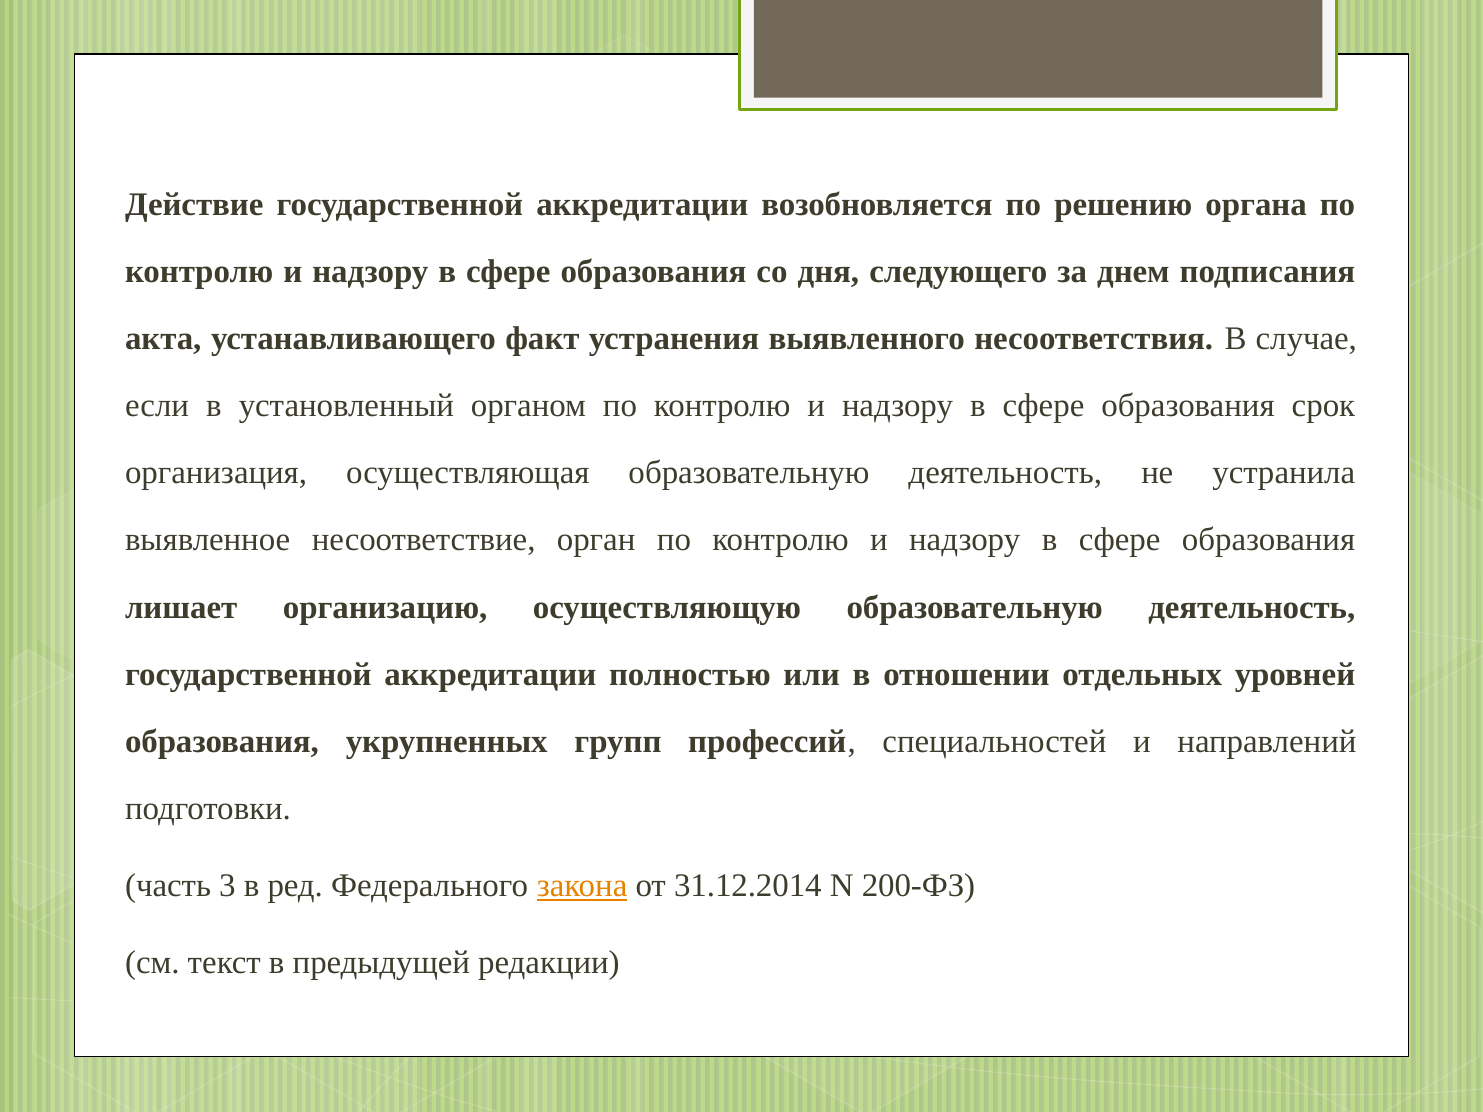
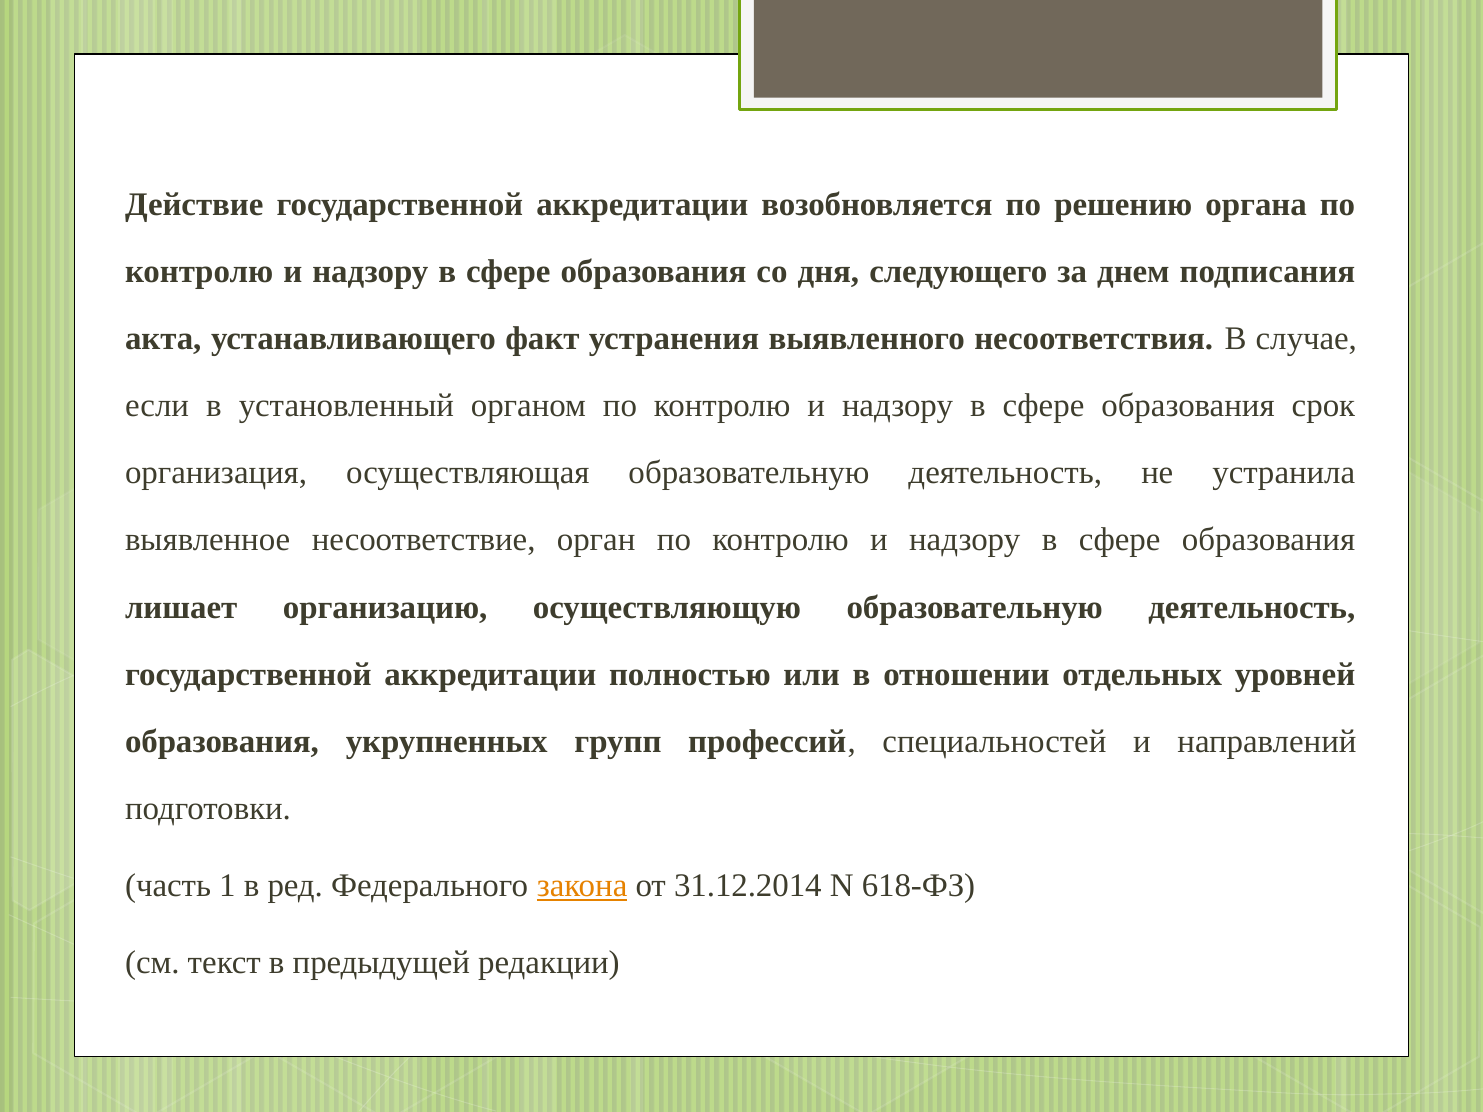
3: 3 -> 1 (227, 886)
200-ФЗ: 200-ФЗ -> 618-ФЗ (918, 886)
